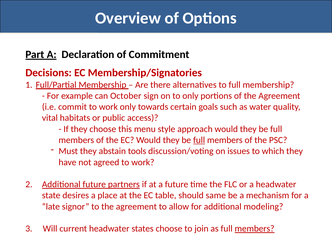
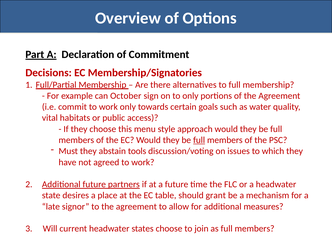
same: same -> grant (216, 195)
modeling: modeling -> measures (263, 207)
members underline: present -> none (255, 229)
